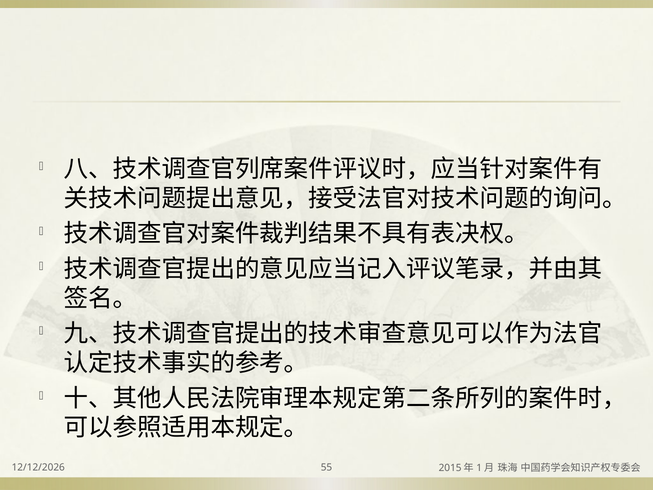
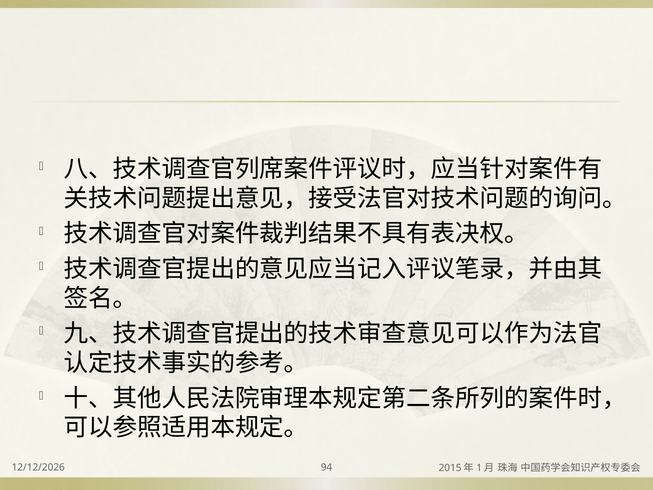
55: 55 -> 94 (326, 467)
